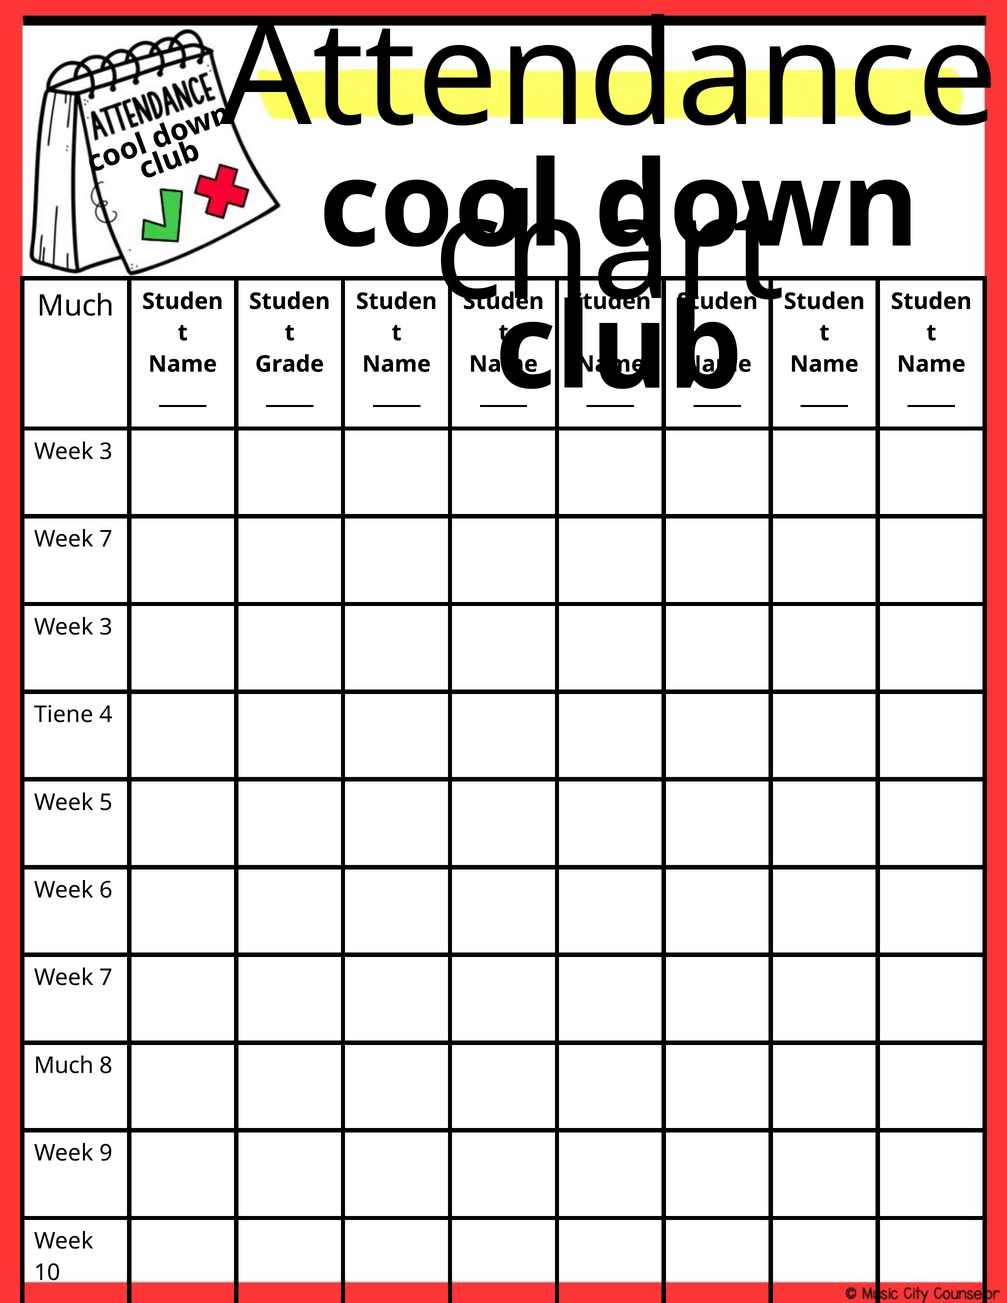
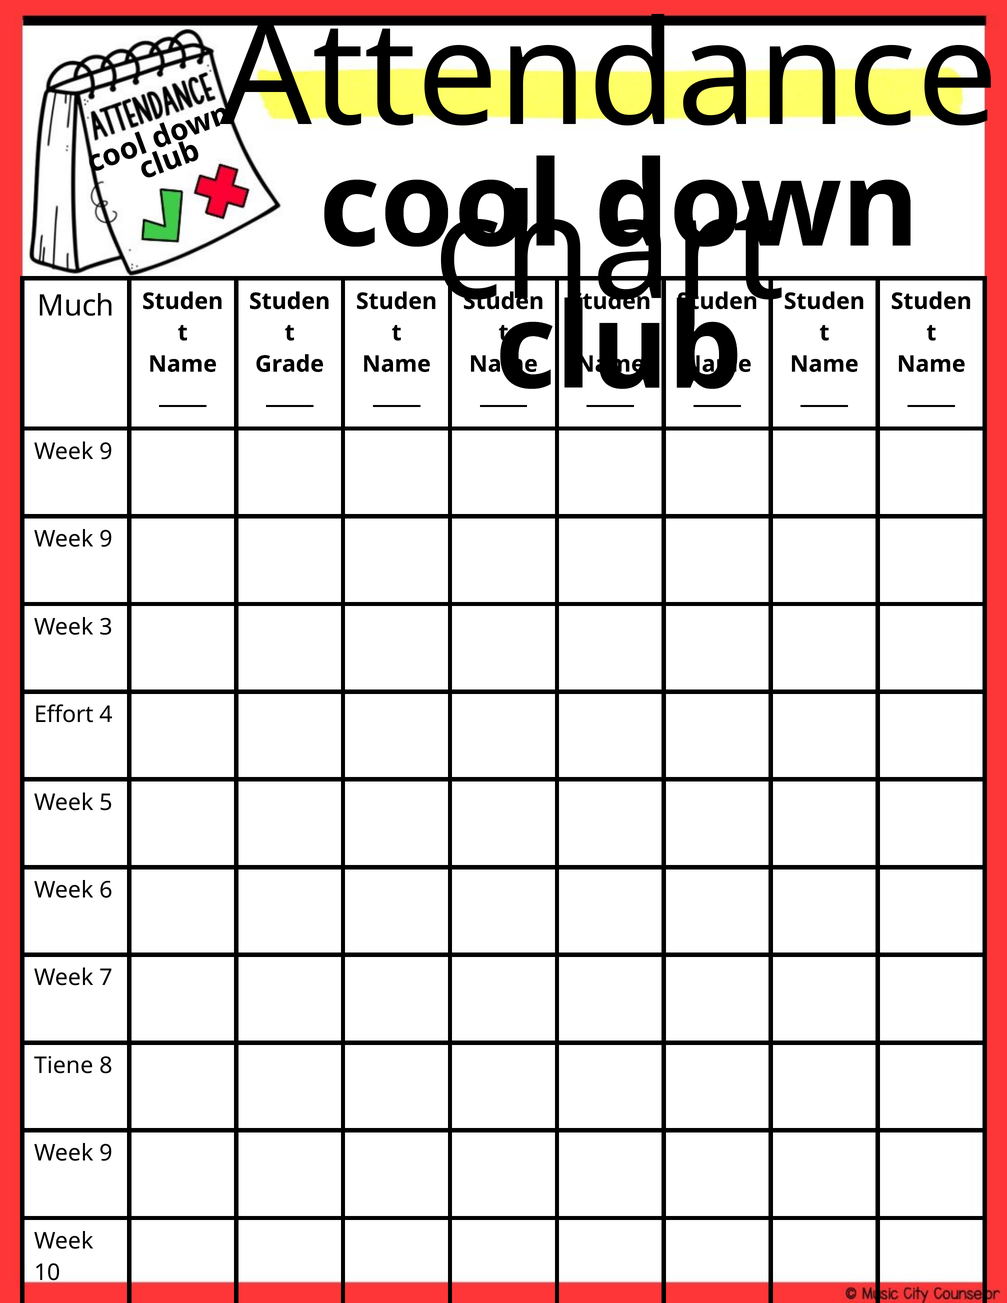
3: 3 -> 9 (106, 452)
7: 7 -> 9 (106, 539)
Tiene: Tiene -> Effort (64, 715)
Much: Much -> Tiene (64, 1066)
